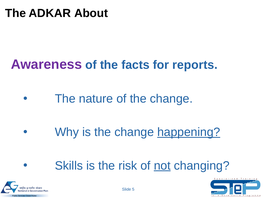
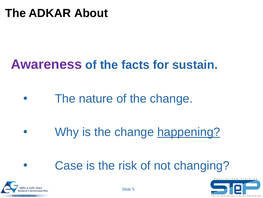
reports: reports -> sustain (195, 65)
Skills: Skills -> Case (69, 165)
not underline: present -> none (162, 165)
